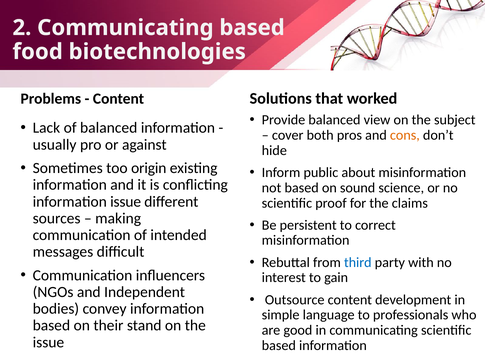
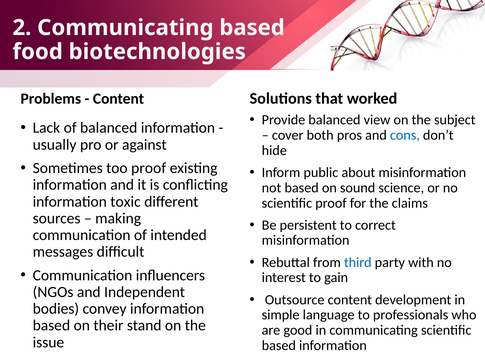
cons colour: orange -> blue (405, 135)
too origin: origin -> proof (149, 168)
information issue: issue -> toxic (125, 201)
